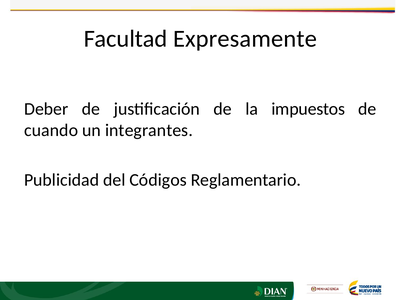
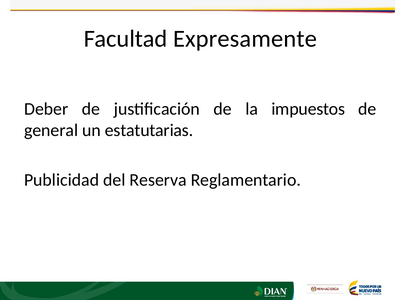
cuando: cuando -> general (51, 130)
integrantes: integrantes -> estatutarias (149, 130)
Códigos: Códigos -> Reserva (158, 180)
